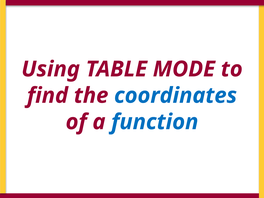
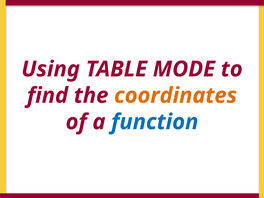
coordinates colour: blue -> orange (176, 96)
